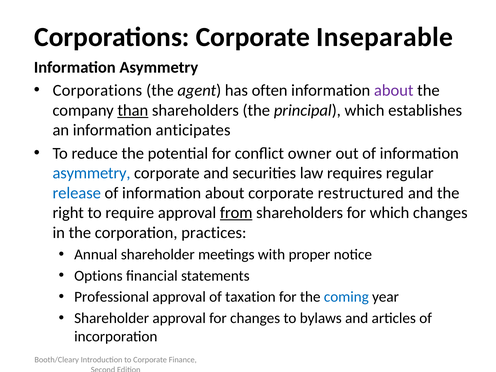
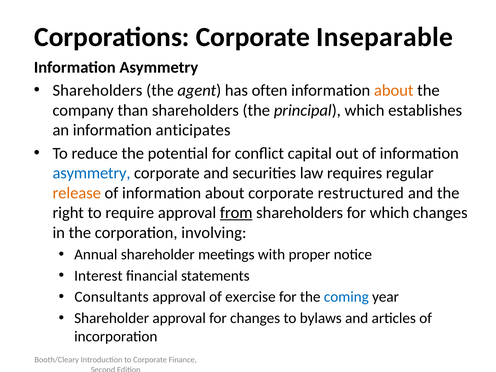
Corporations: Corporations -> Shareholders (97, 90)
about colour: purple -> orange (394, 90)
than underline: present -> none (133, 110)
owner: owner -> capital (310, 153)
release colour: blue -> orange (77, 193)
practices: practices -> involving (214, 233)
Options: Options -> Interest (98, 276)
Professional: Professional -> Consultants (112, 297)
taxation: taxation -> exercise (250, 297)
